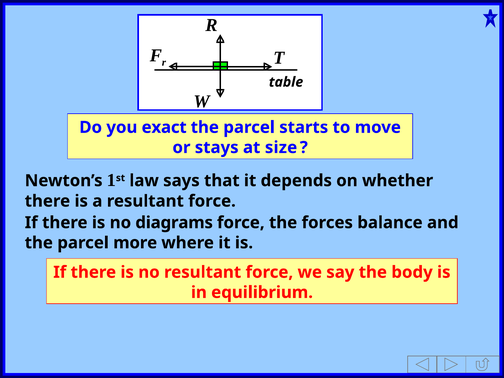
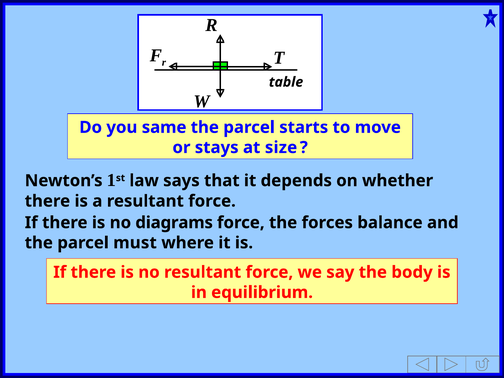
exact: exact -> same (164, 127)
more: more -> must (135, 243)
